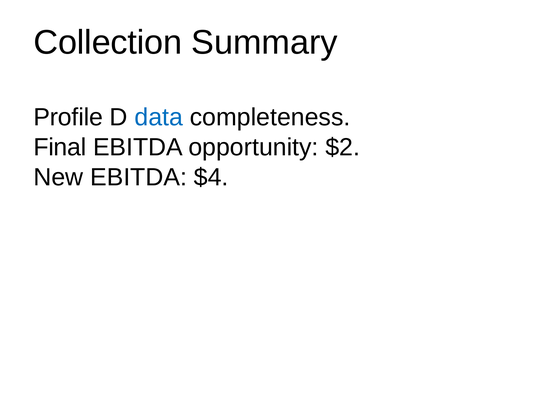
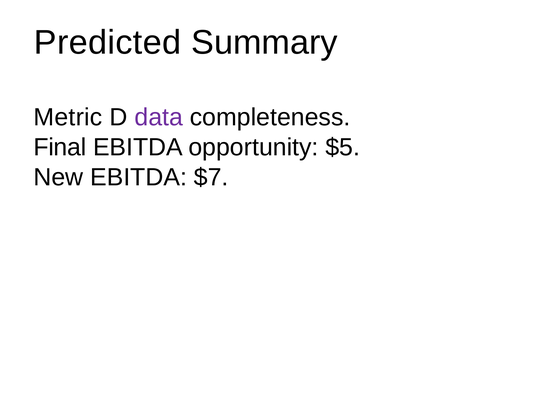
Collection: Collection -> Predicted (108, 43)
Profile: Profile -> Metric (68, 117)
data colour: blue -> purple (159, 117)
$2: $2 -> $5 (343, 147)
$4: $4 -> $7 (211, 177)
